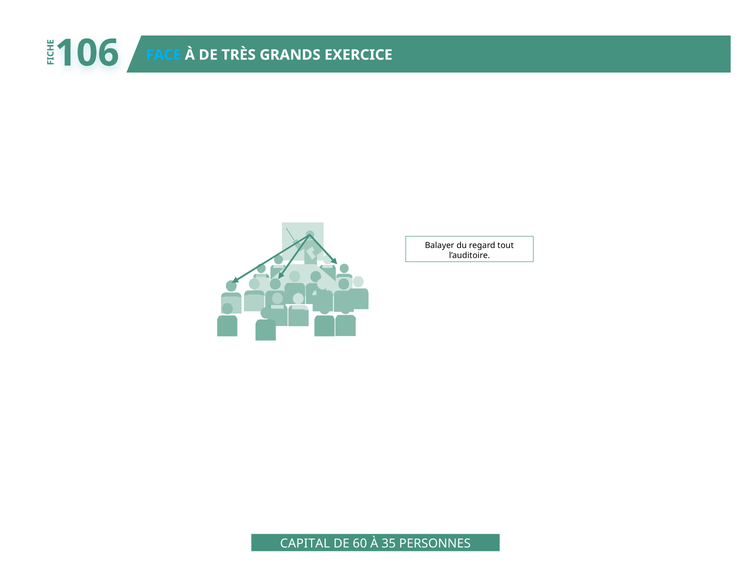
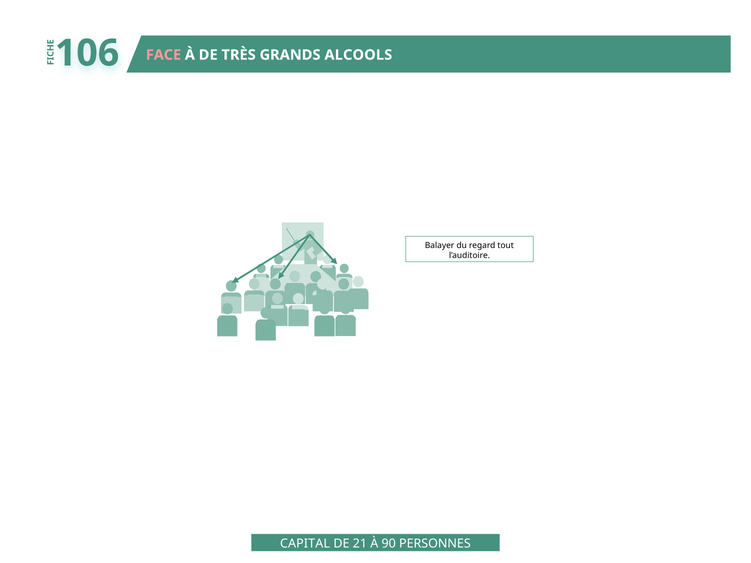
FACE colour: light blue -> pink (163, 55)
EXERCICE: EXERCICE -> ALCOOLS (358, 55)
60: 60 -> 21 (360, 544)
35: 35 -> 90 (389, 544)
